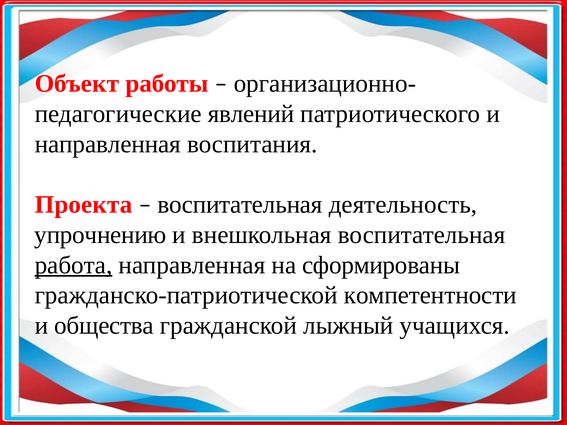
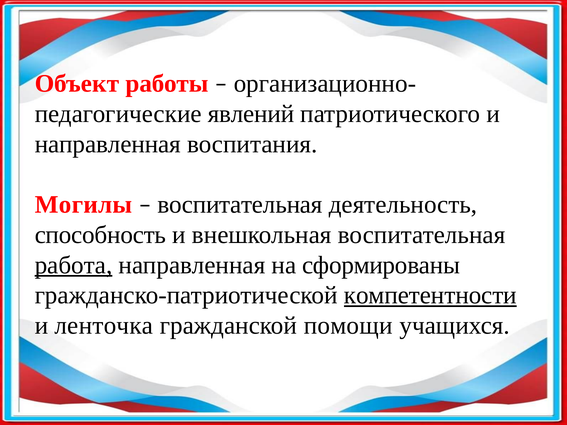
Проекта: Проекта -> Могилы (83, 205)
упрочнению: упрочнению -> способность (100, 235)
компетентности underline: none -> present (430, 295)
общества: общества -> ленточка (104, 326)
лыжный: лыжный -> помощи (348, 326)
